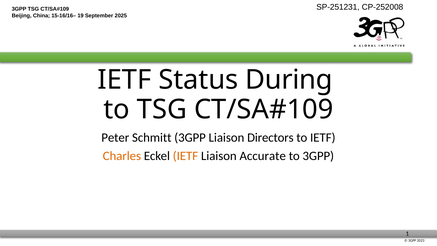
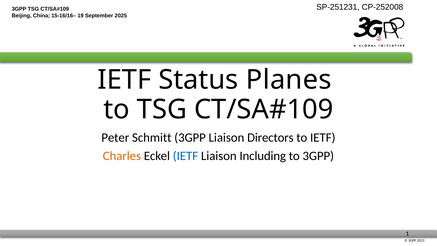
During: During -> Planes (289, 80)
IETF colour: orange -> blue (185, 156)
Accurate: Accurate -> Including (263, 156)
